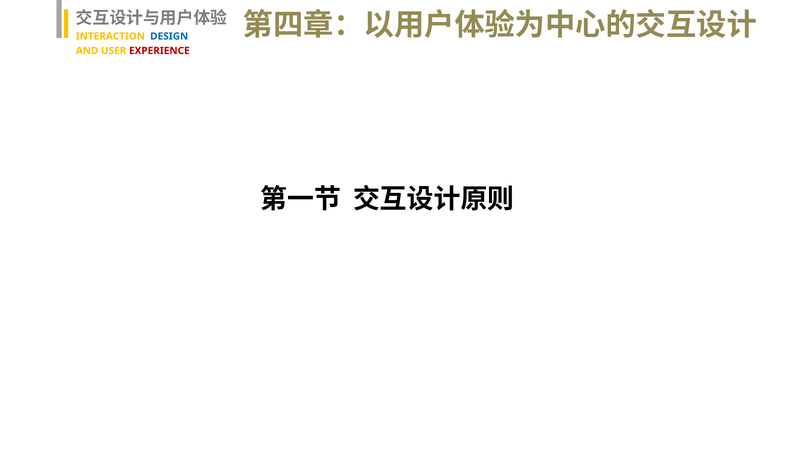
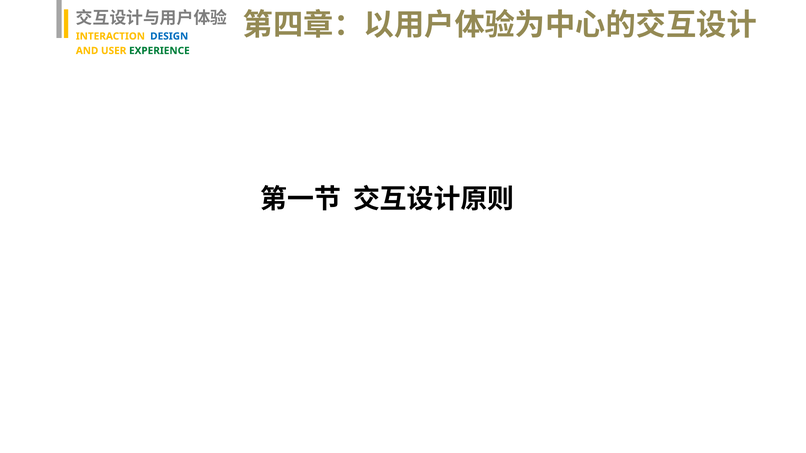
EXPERIENCE colour: red -> green (159, 51)
